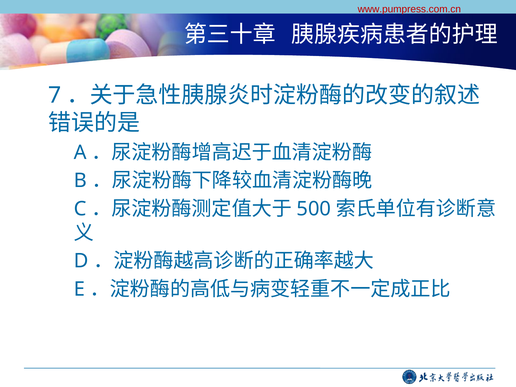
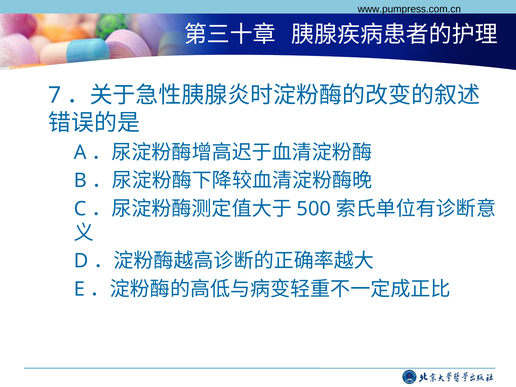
www.pumpress.com.cn colour: red -> black (409, 9)
